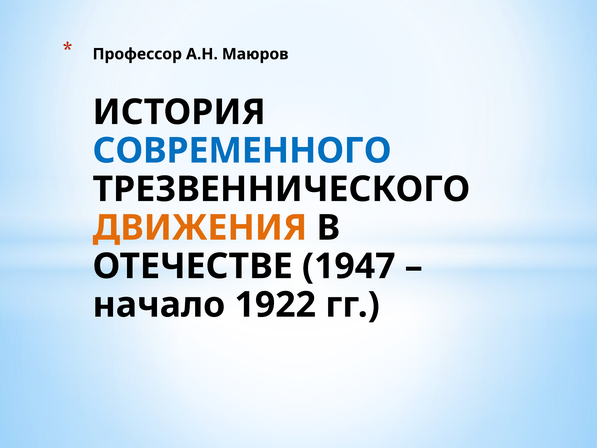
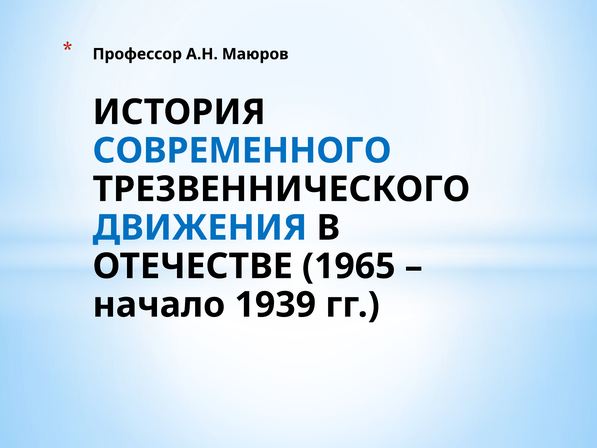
ДВИЖЕНИЯ colour: orange -> blue (200, 228)
1947: 1947 -> 1965 (349, 266)
1922: 1922 -> 1939 (275, 305)
